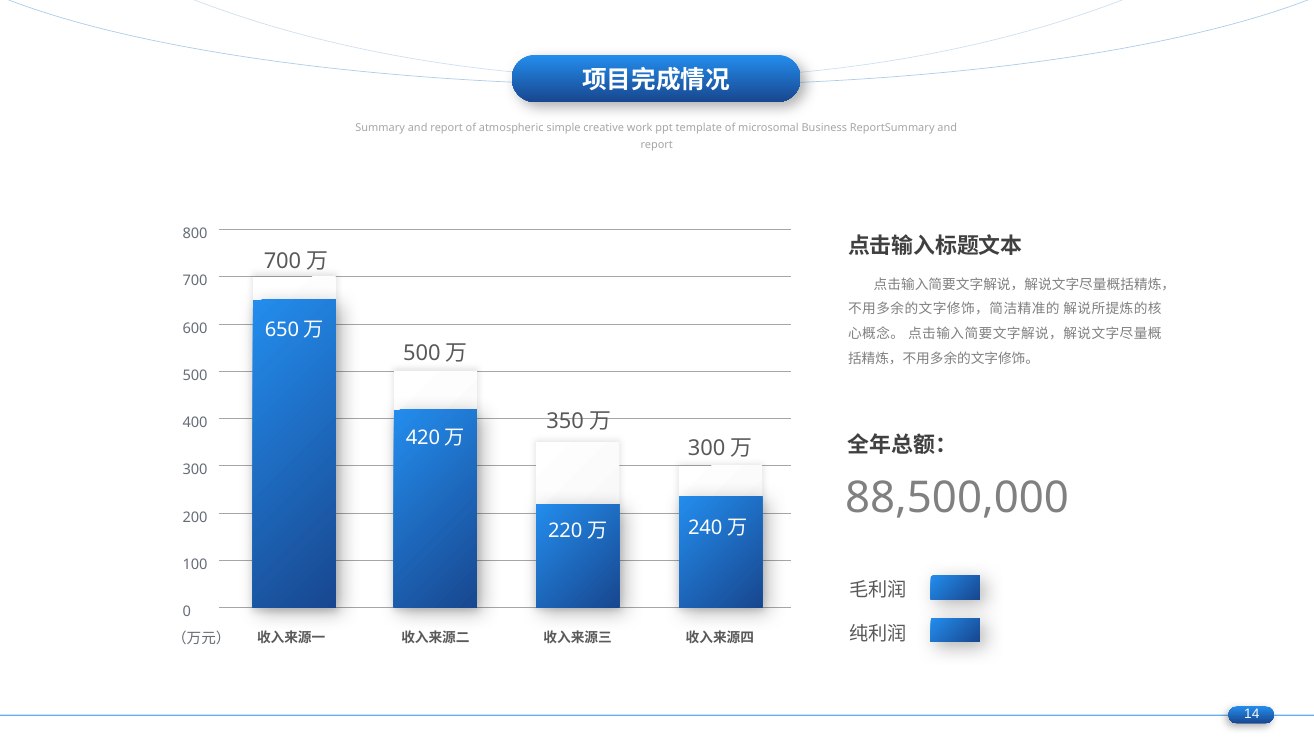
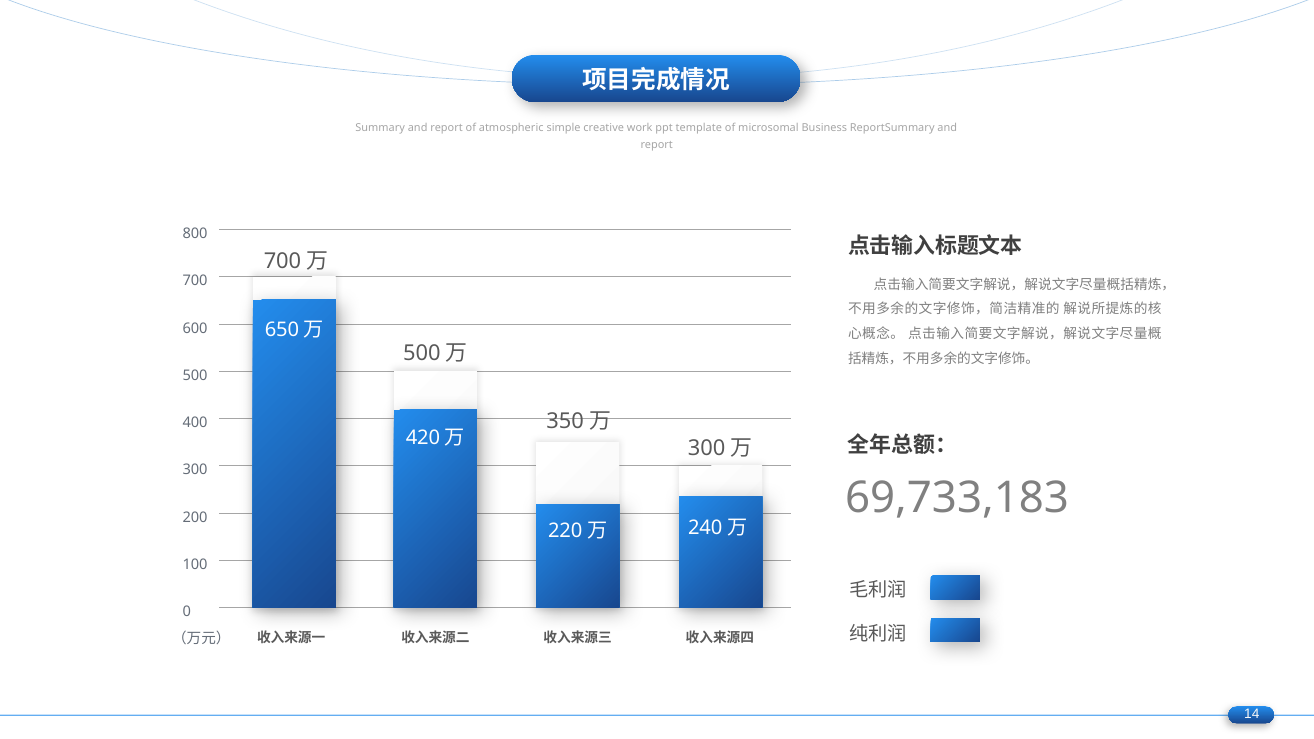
88,500,000: 88,500,000 -> 69,733,183 (957, 498)
